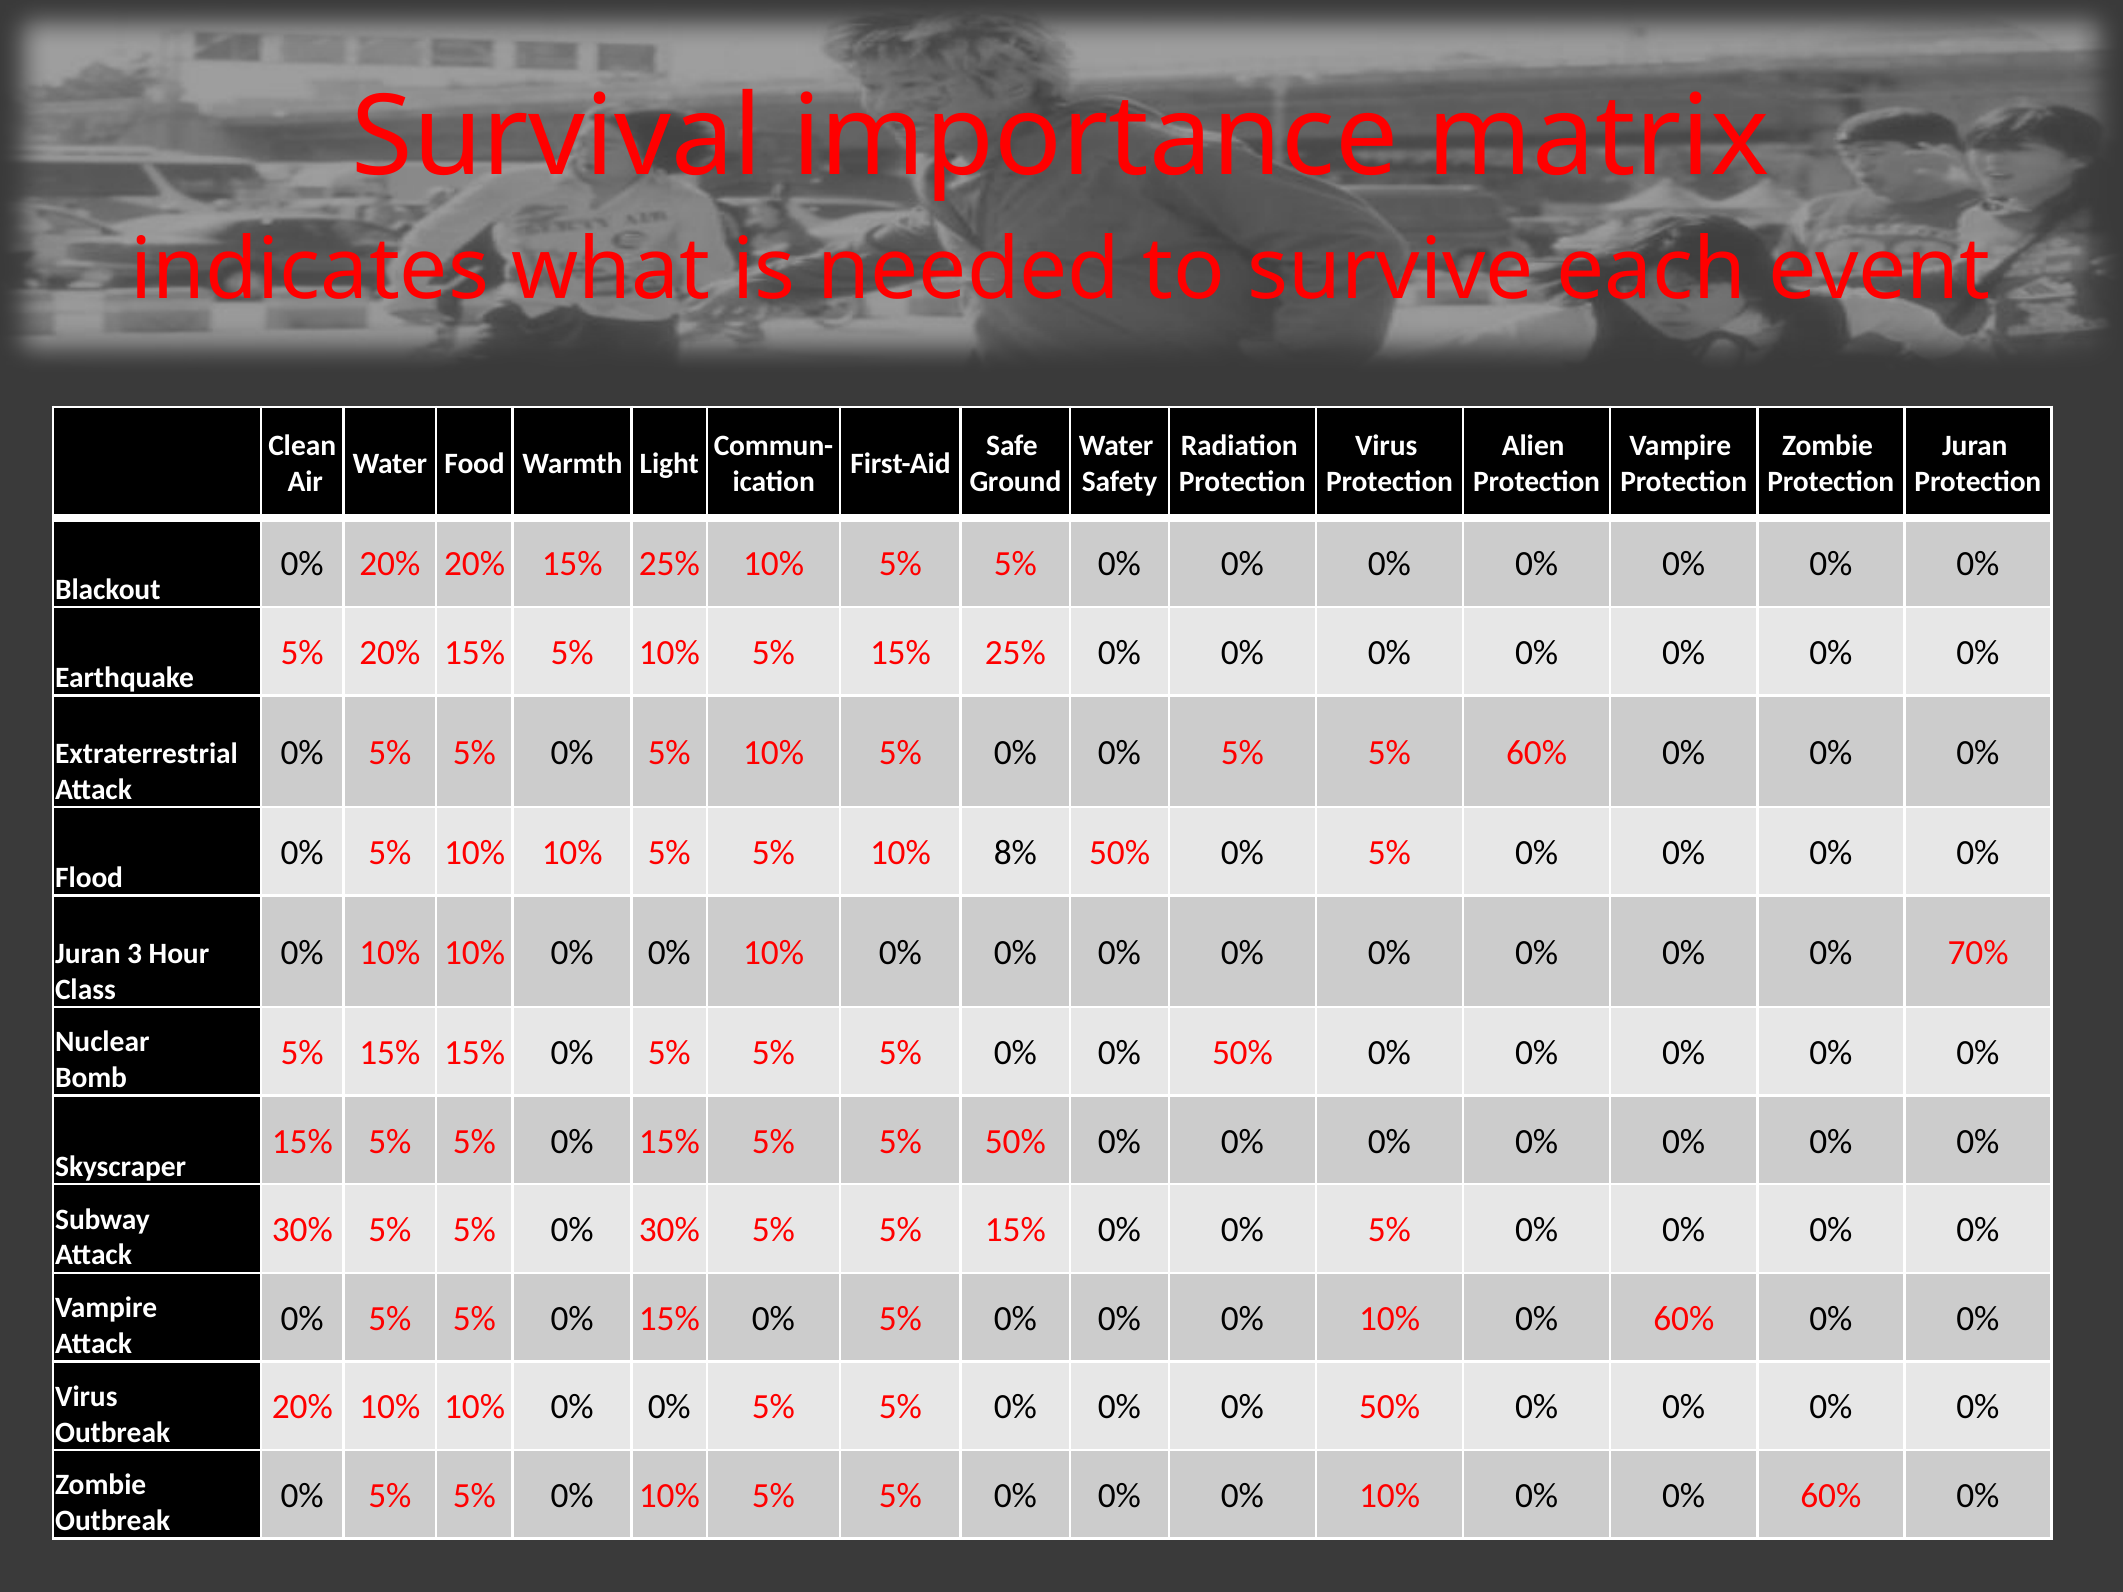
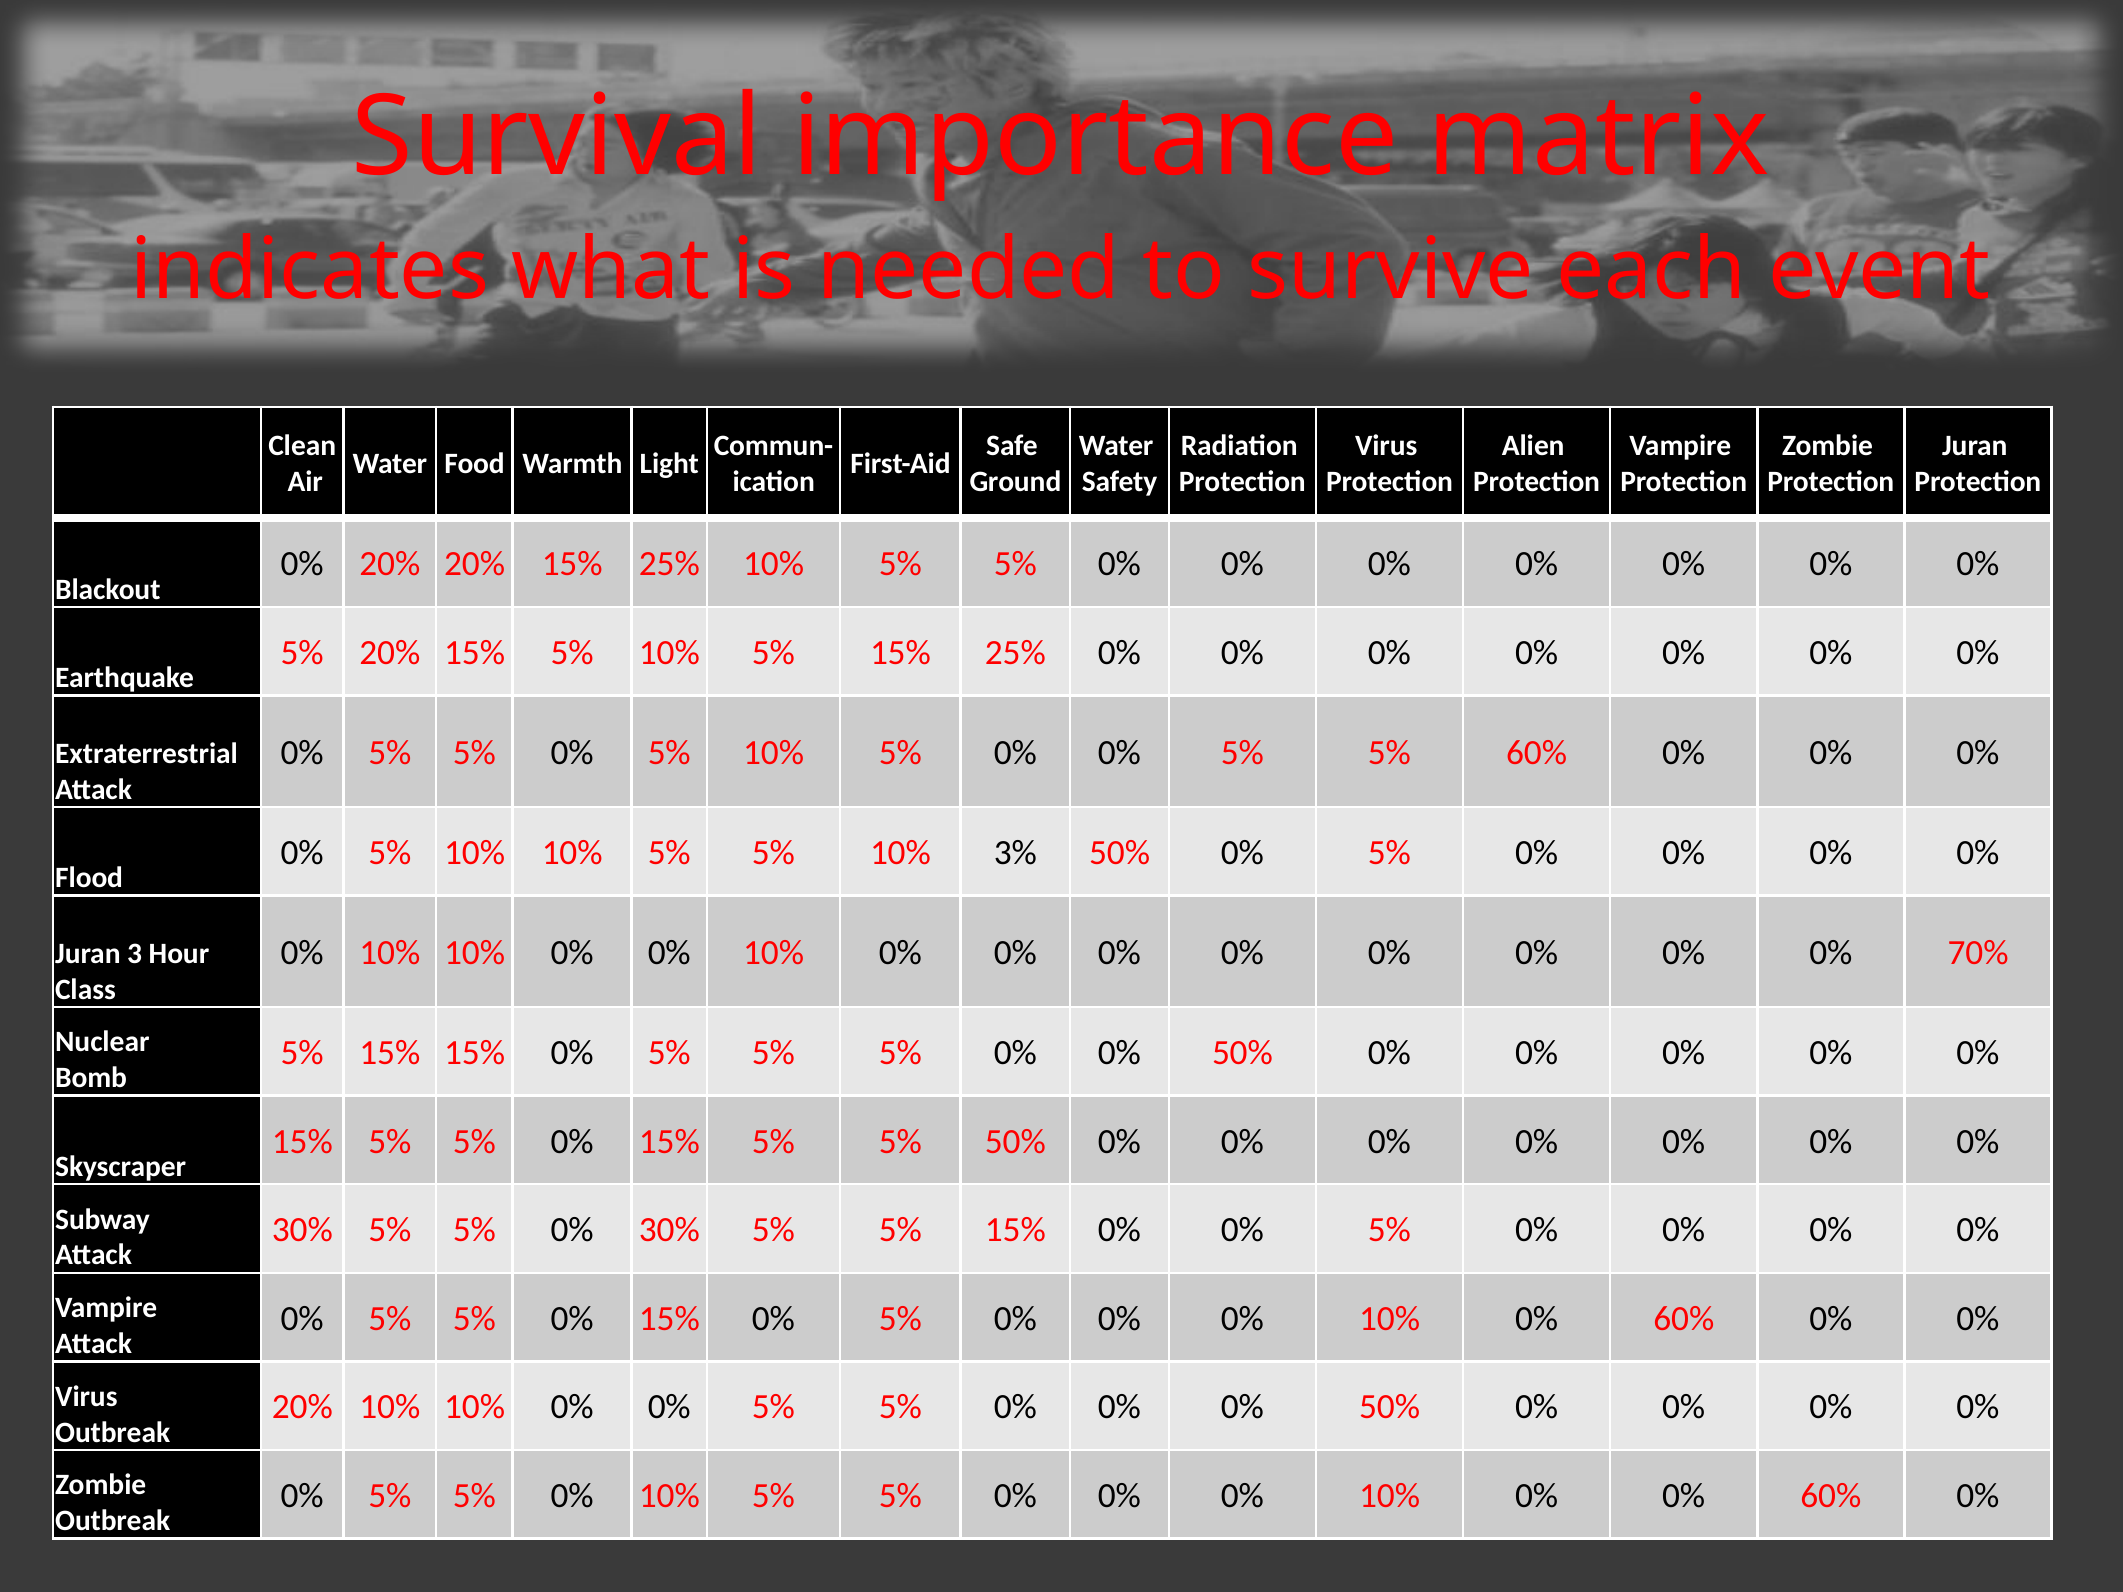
8%: 8% -> 3% (1015, 853)
